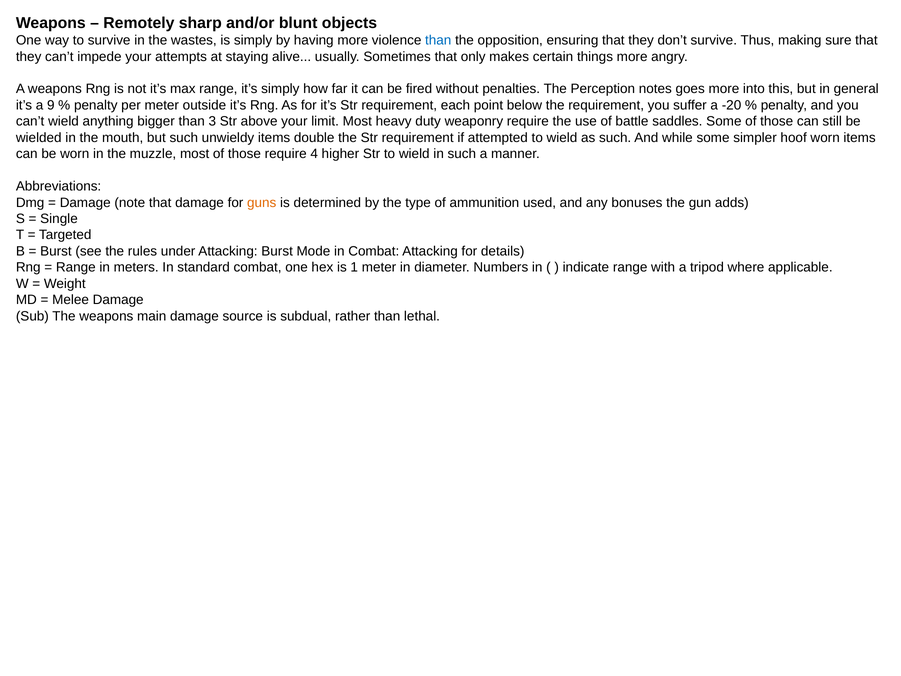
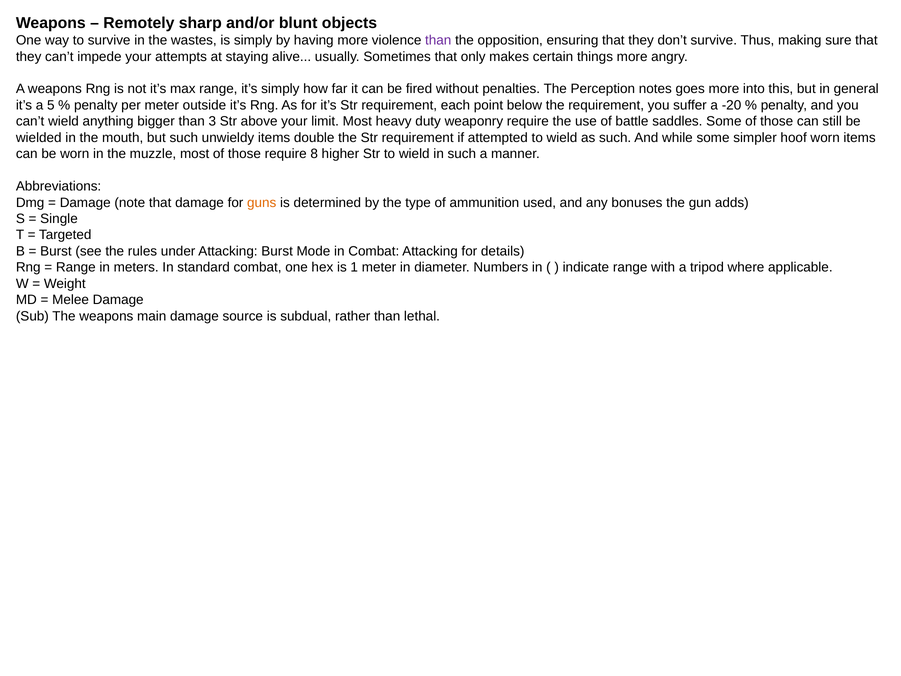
than colour: blue -> purple (438, 40)
9: 9 -> 5 (51, 105)
4: 4 -> 8 (314, 154)
